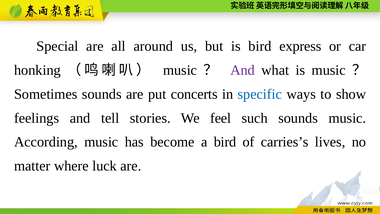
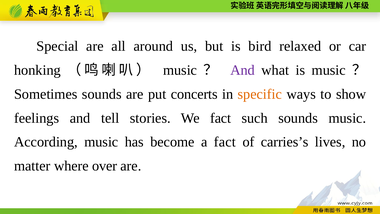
express: express -> relaxed (300, 46)
specific colour: blue -> orange (260, 94)
We feel: feel -> fact (221, 118)
a bird: bird -> fact (225, 142)
luck: luck -> over (105, 166)
